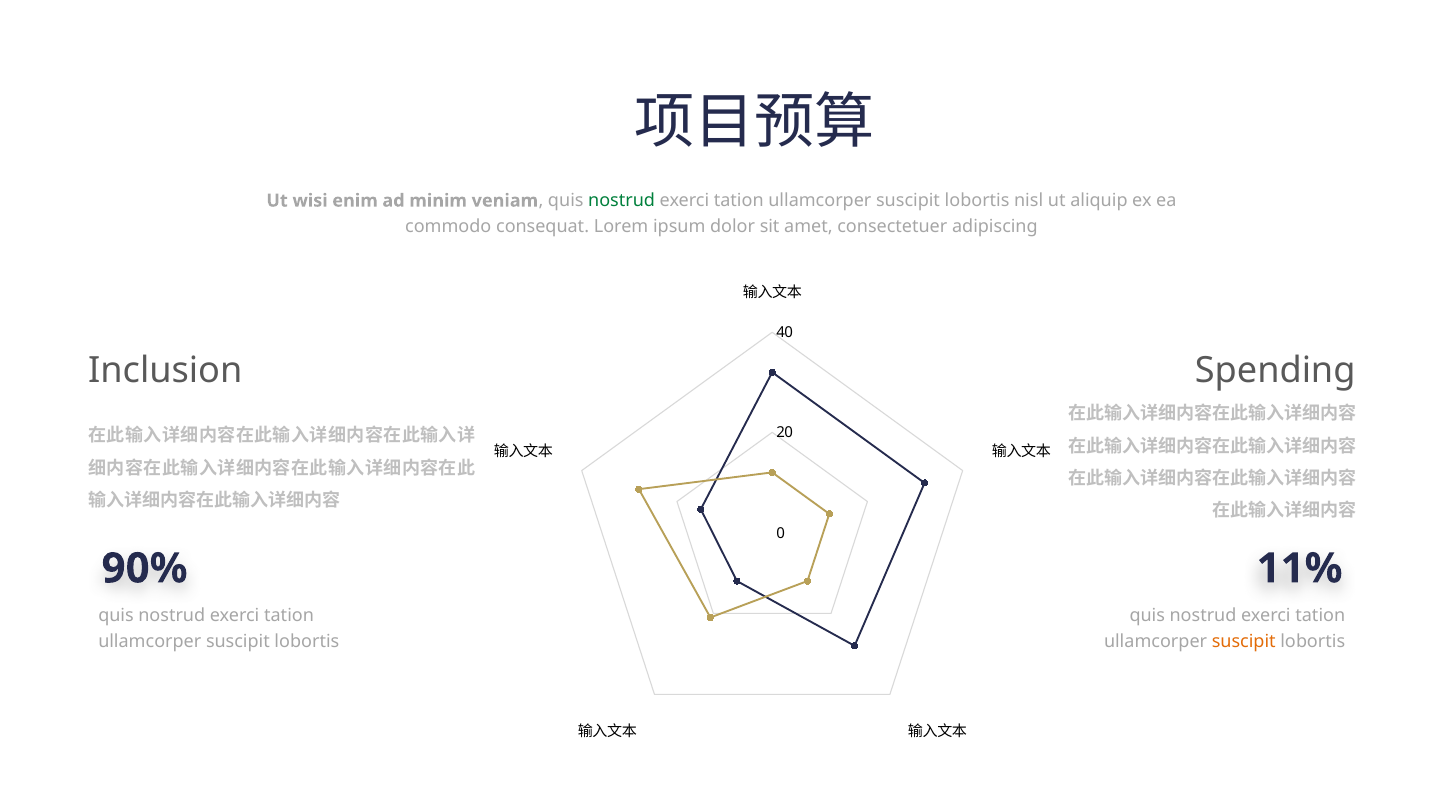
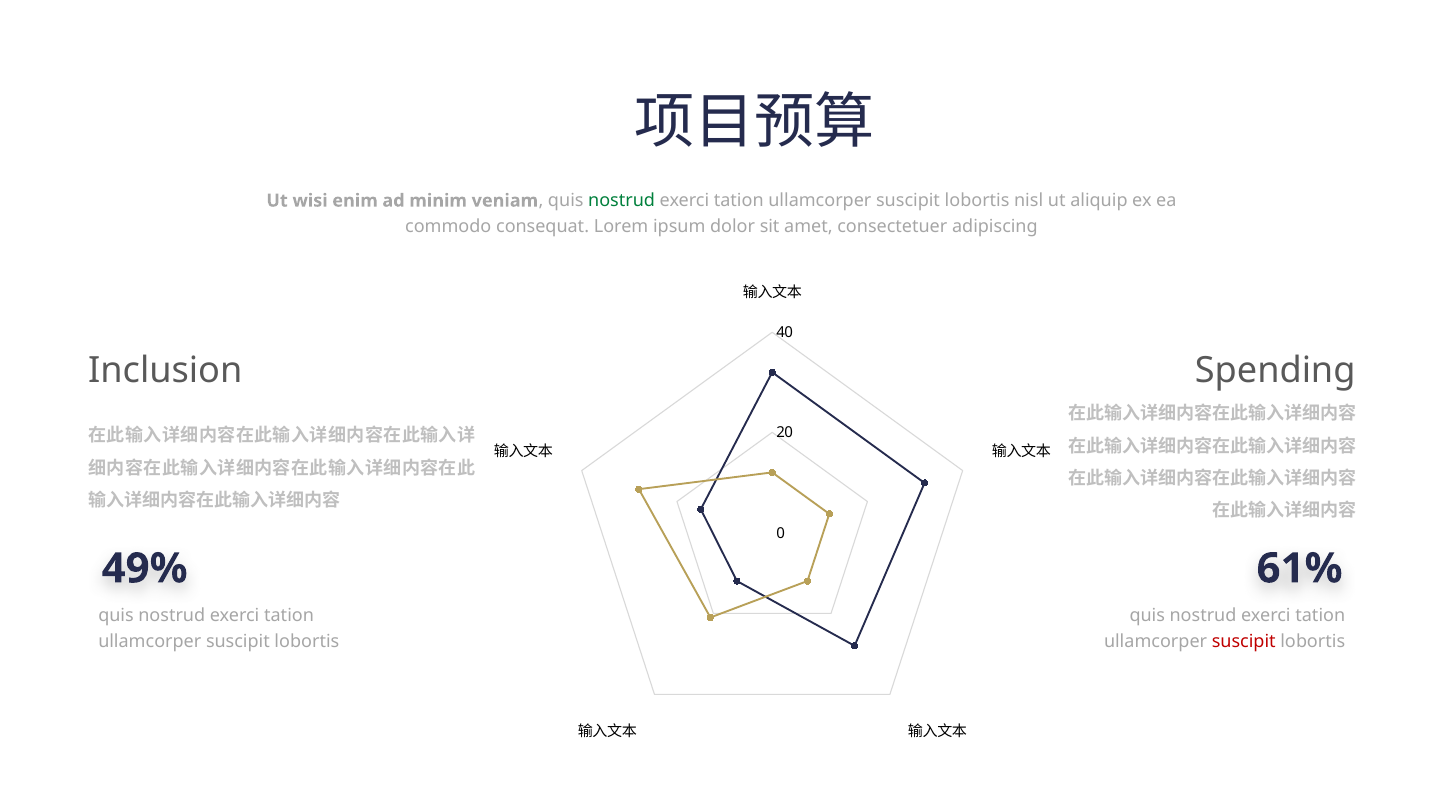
90%: 90% -> 49% (145, 569)
11%: 11% -> 61% (1300, 569)
suscipit colour: orange -> red (1244, 642)
